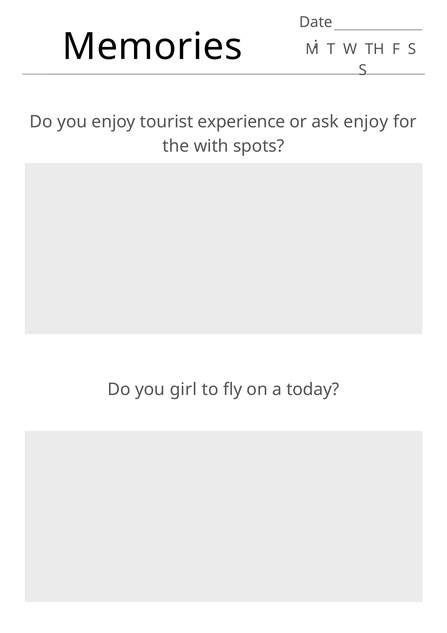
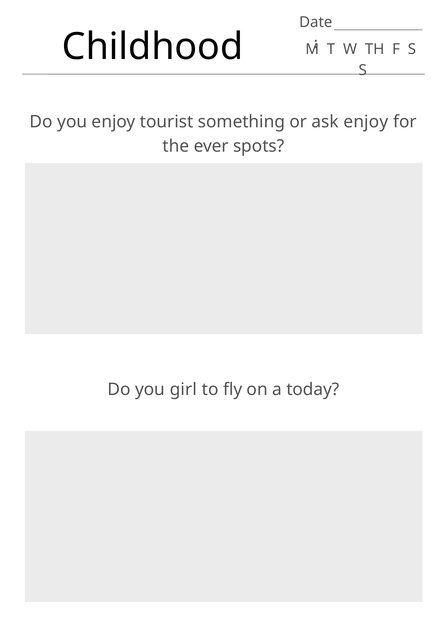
Memories: Memories -> Childhood (153, 47)
experience: experience -> something (241, 122)
with: with -> ever (211, 146)
